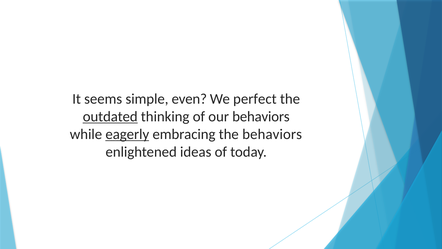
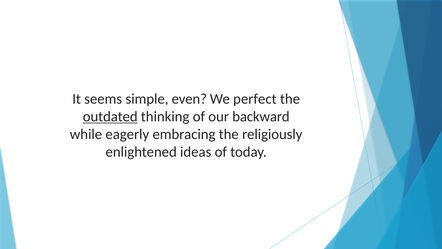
our behaviors: behaviors -> backward (261, 116)
eagerly underline: present -> none (127, 134)
the behaviors: behaviors -> religiously (272, 134)
